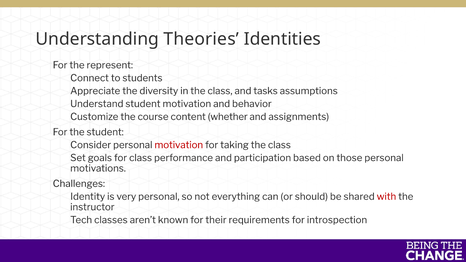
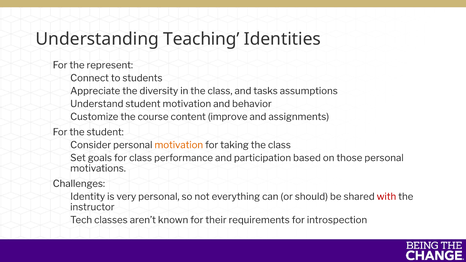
Theories: Theories -> Teaching (201, 39)
whether: whether -> improve (228, 117)
motivation colour: red -> orange (179, 145)
